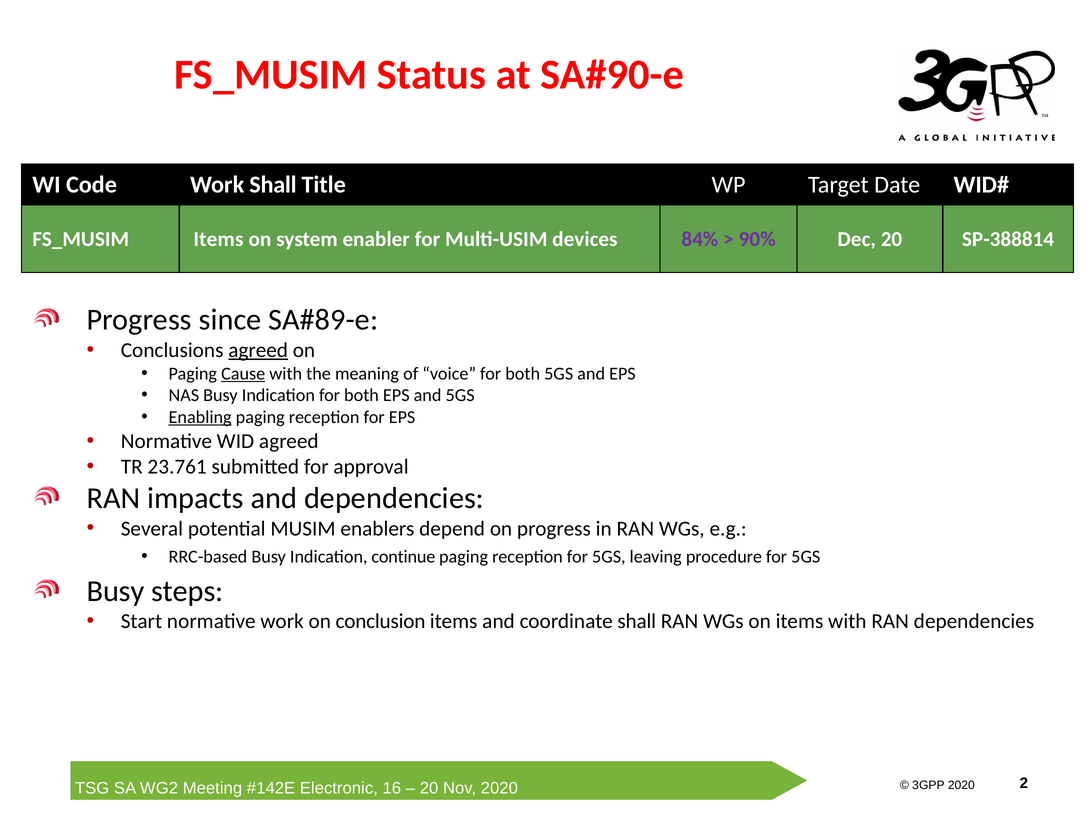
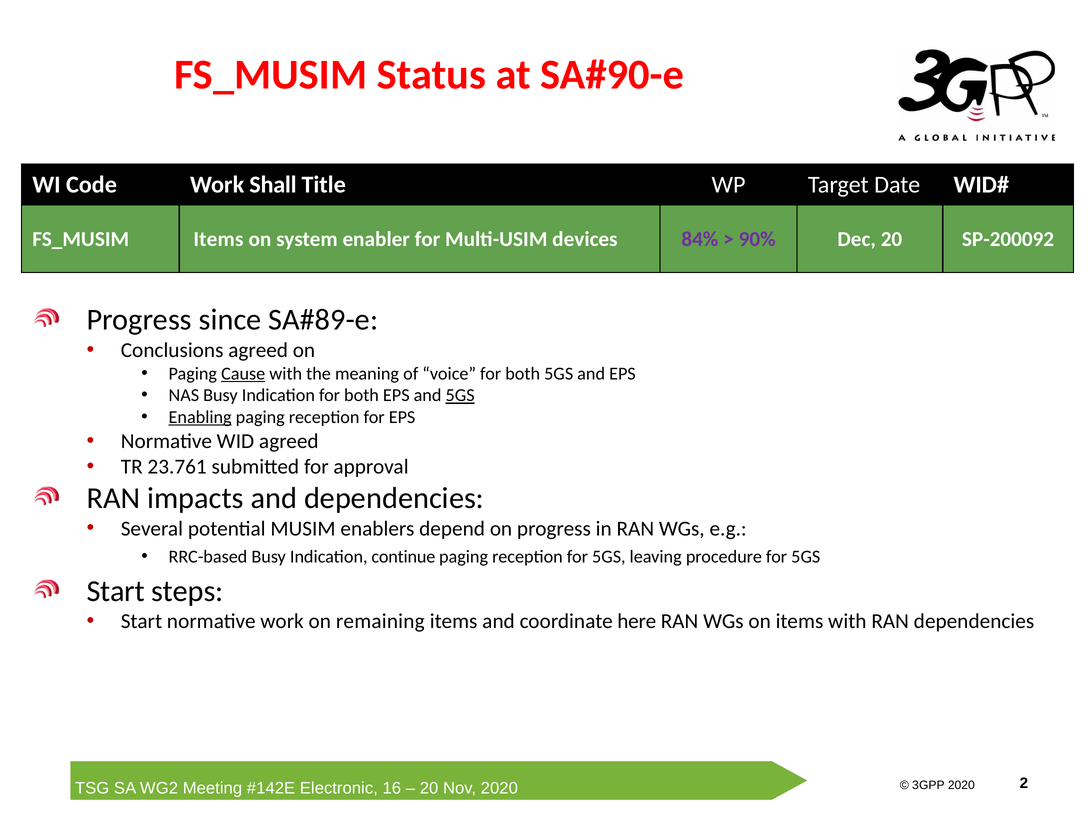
SP-388814: SP-388814 -> SP-200092 (1008, 239)
agreed underline: present -> none (258, 350)
5GS underline: none -> present (460, 395)
Busy: Busy -> Start (116, 591)
conclusion: conclusion -> remaining (380, 621)
coordinate shall: shall -> here (637, 621)
